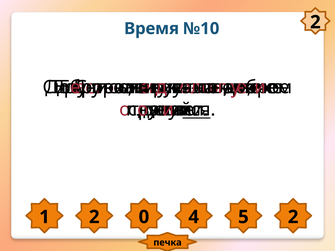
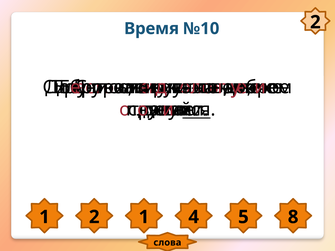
2 0: 0 -> 1 (144, 217)
5 2: 2 -> 8 (293, 217)
печка: печка -> слова (167, 243)
